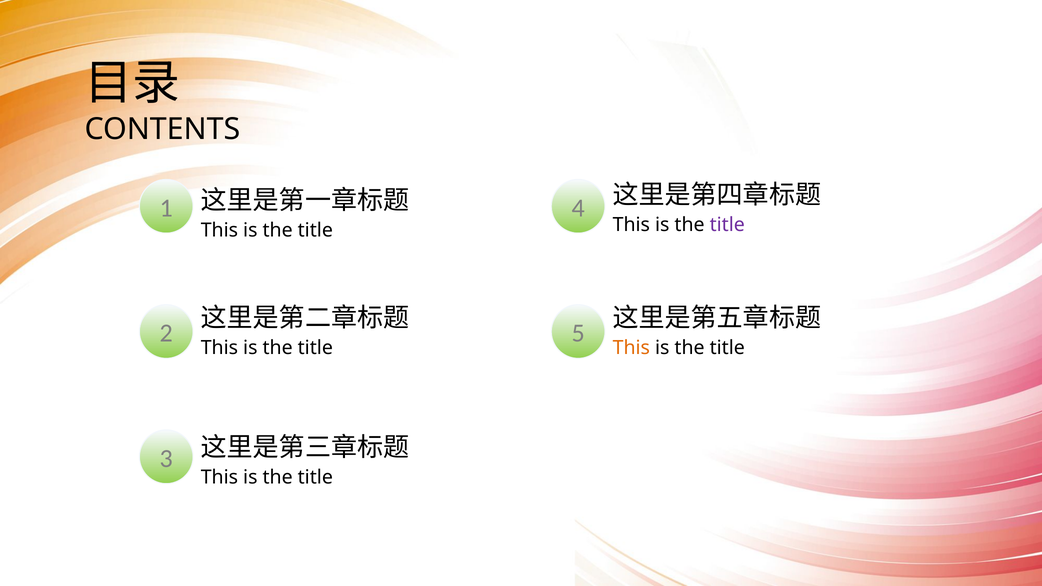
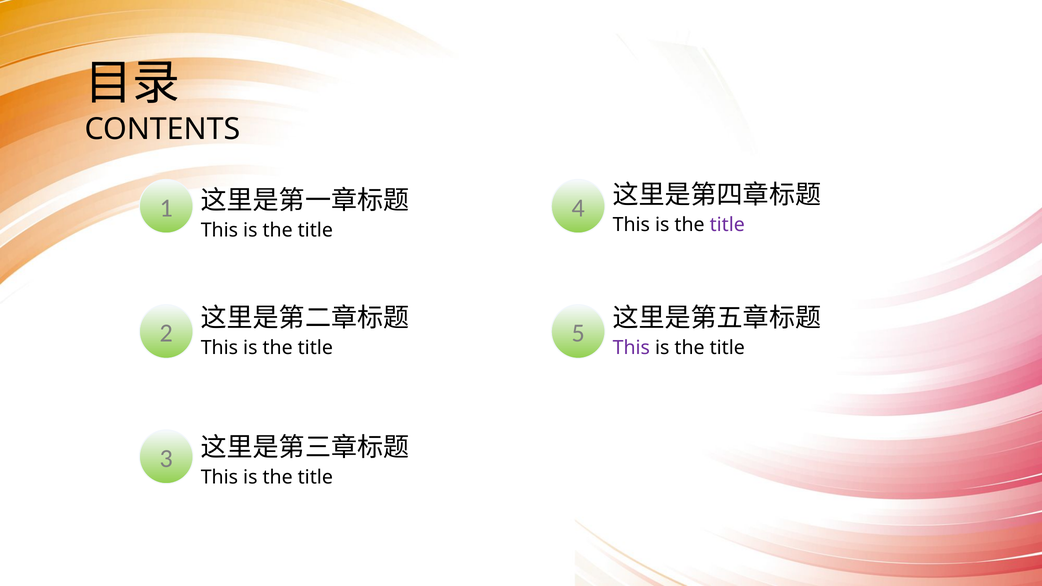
This colour: orange -> purple (631, 348)
